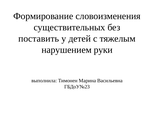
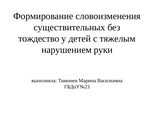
поставить: поставить -> тождество (39, 39)
